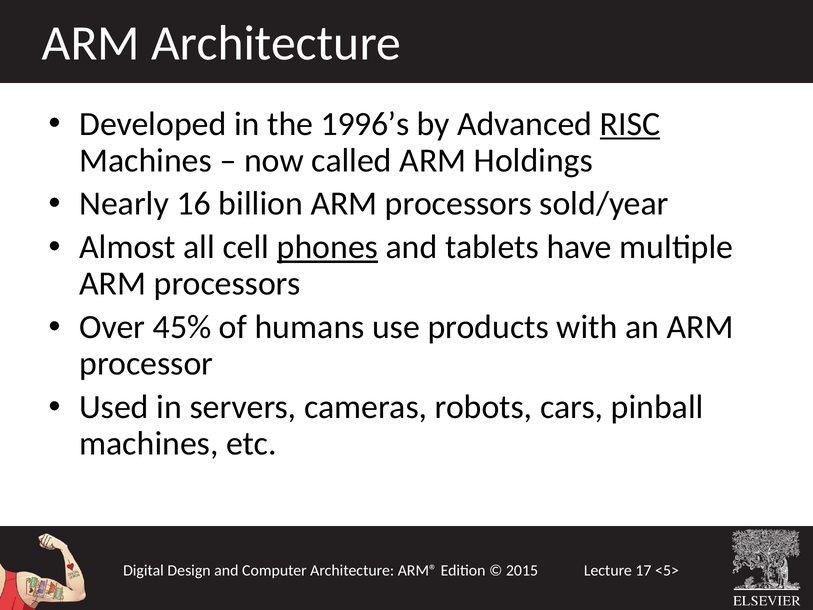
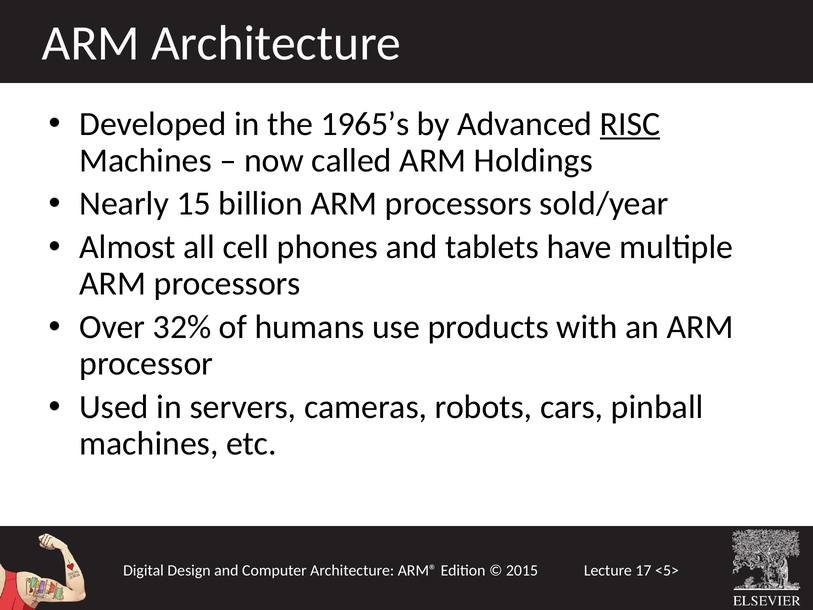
1996’s: 1996’s -> 1965’s (365, 124)
16: 16 -> 15 (194, 204)
phones underline: present -> none (328, 247)
45%: 45% -> 32% (182, 327)
